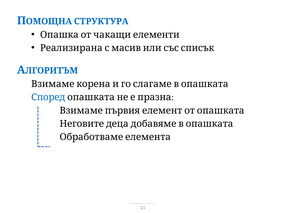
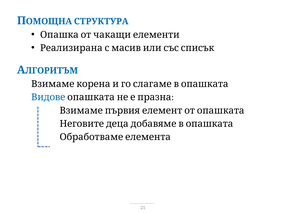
Според: Според -> Видове (48, 97)
